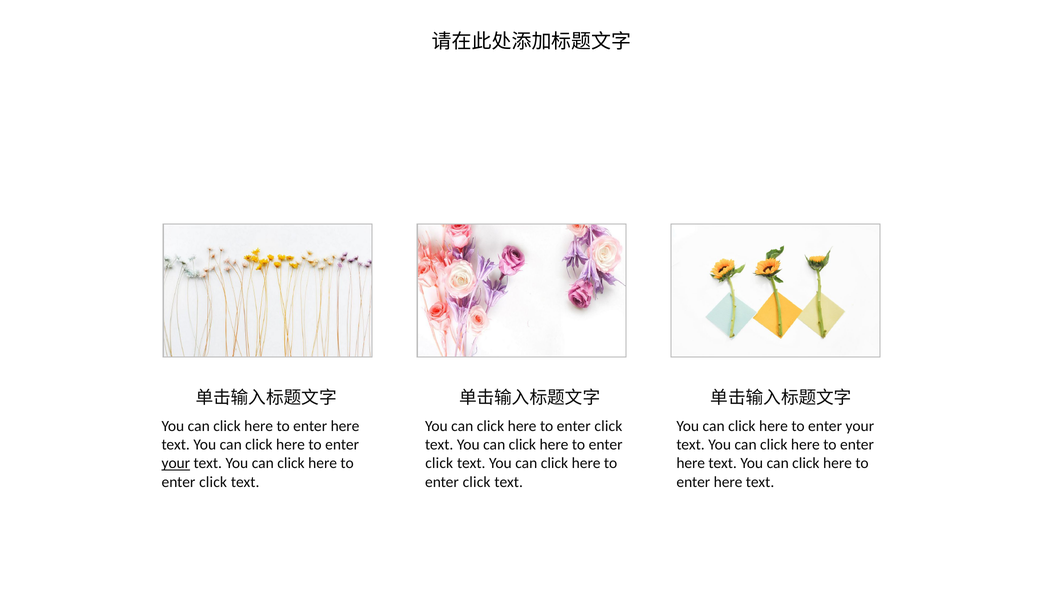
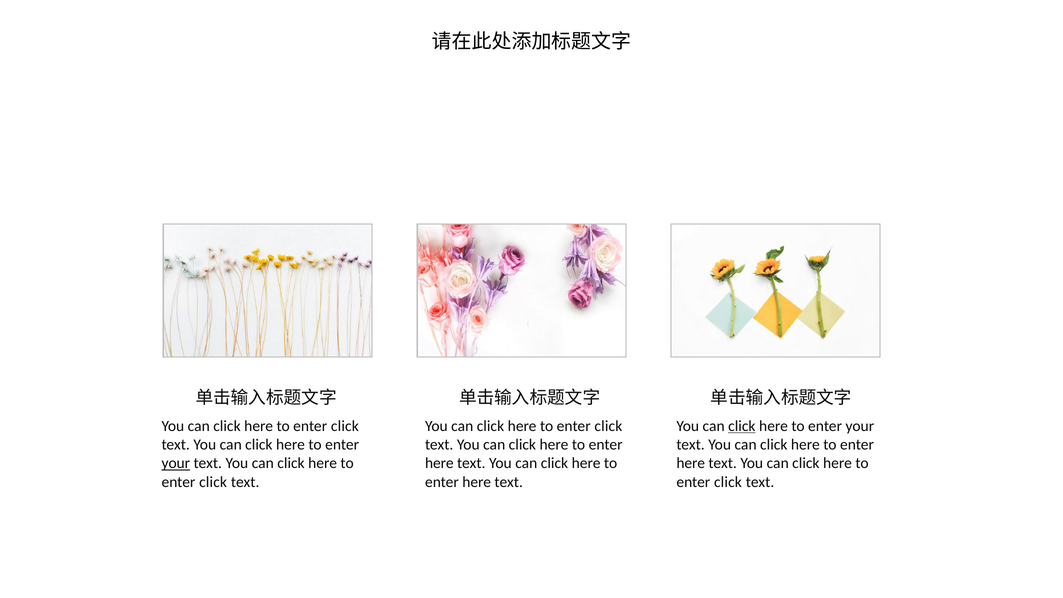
here: here -> click (345, 426)
click underline: none -> present (742, 426)
click: click -> here (439, 463)
click: click -> here (477, 482)
here: here -> click (728, 482)
